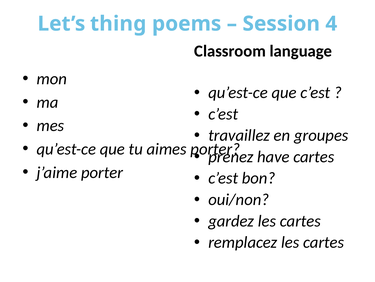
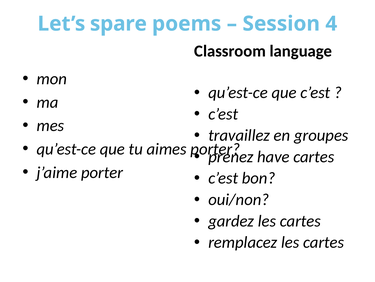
thing: thing -> spare (118, 24)
